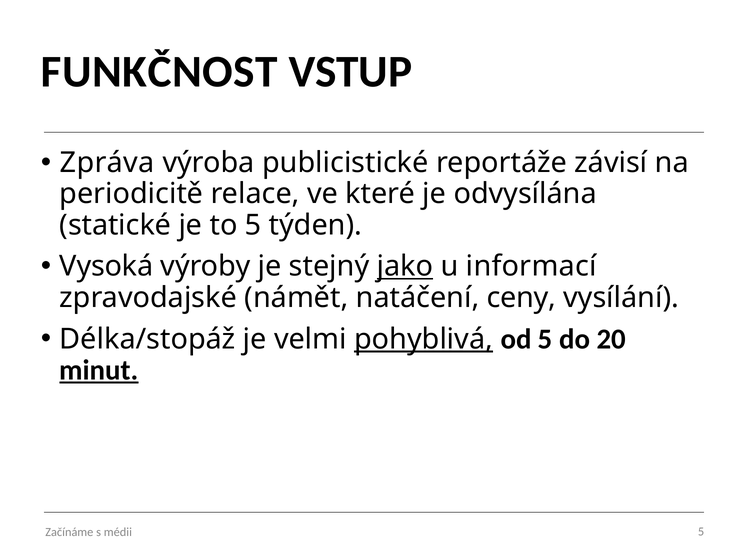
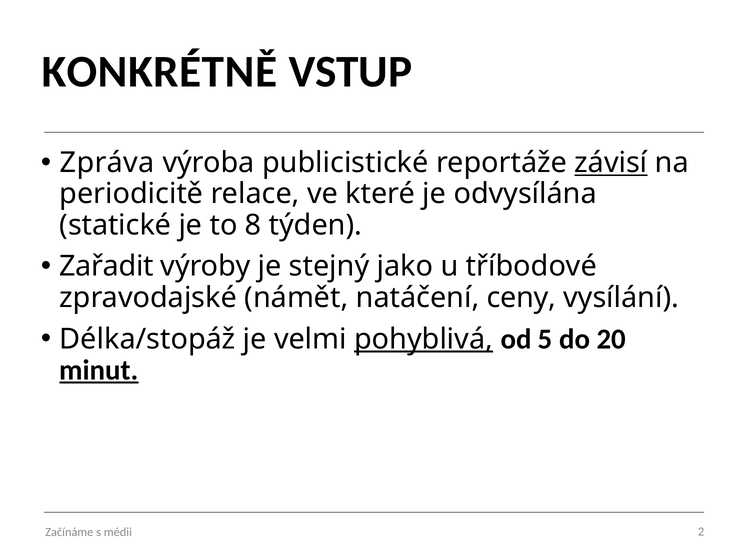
FUNKČNOST: FUNKČNOST -> KONKRÉTNĚ (159, 72)
závisí underline: none -> present (611, 163)
to 5: 5 -> 8 (253, 225)
Vysoká: Vysoká -> Zařadit (106, 266)
jako underline: present -> none (405, 266)
informací: informací -> tříbodové (531, 266)
médii 5: 5 -> 2 (701, 531)
